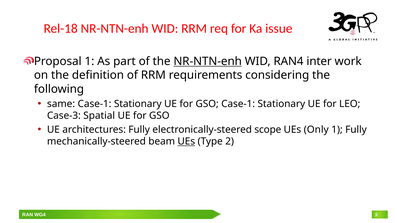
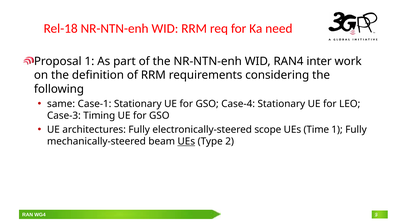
issue: issue -> need (279, 28)
NR-NTN-enh underline: present -> none (208, 61)
GSO Case-1: Case-1 -> Case-4 (238, 104)
Spatial: Spatial -> Timing (99, 116)
Only: Only -> Time (316, 130)
